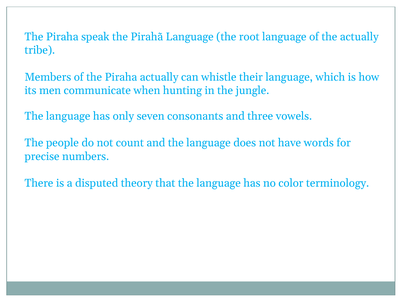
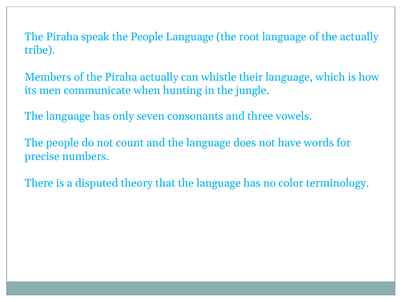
speak the Pirahã: Pirahã -> People (147, 37)
